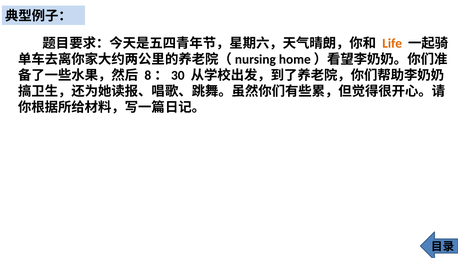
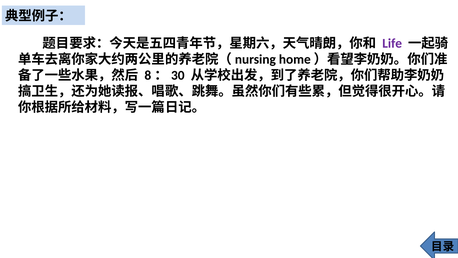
Life colour: orange -> purple (392, 43)
